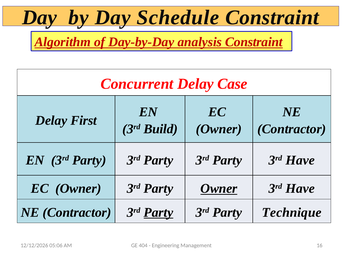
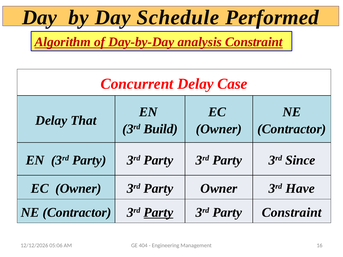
Schedule Constraint: Constraint -> Performed (272, 18)
First: First -> That (84, 121)
Party 3rd Have: Have -> Since (300, 160)
Owner underline: present -> none (219, 189)
Party Technique: Technique -> Constraint (292, 213)
